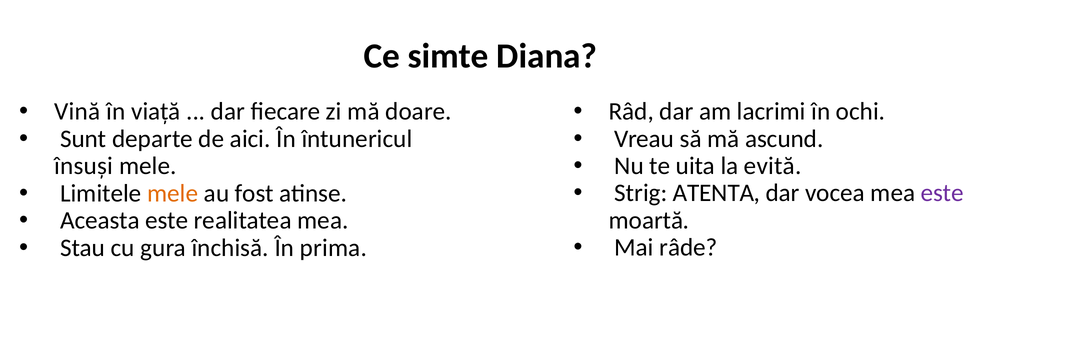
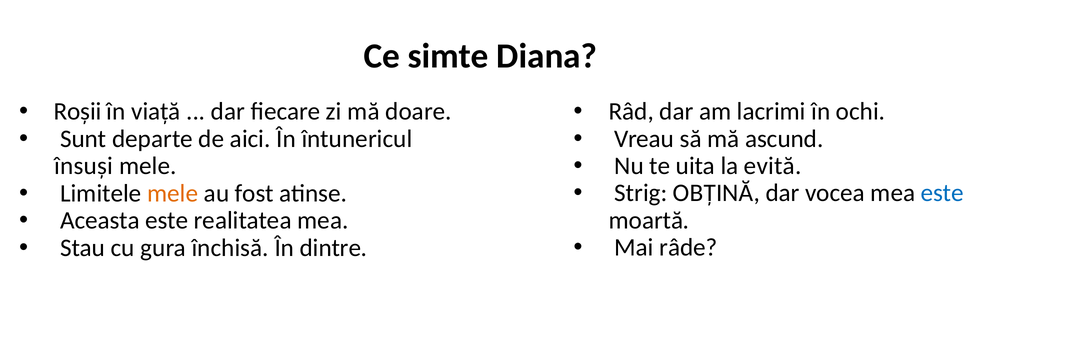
Vină: Vină -> Roșii (78, 112)
ATENTA: ATENTA -> OBȚINĂ (716, 193)
este colour: purple -> blue (942, 193)
prima: prima -> dintre (334, 248)
